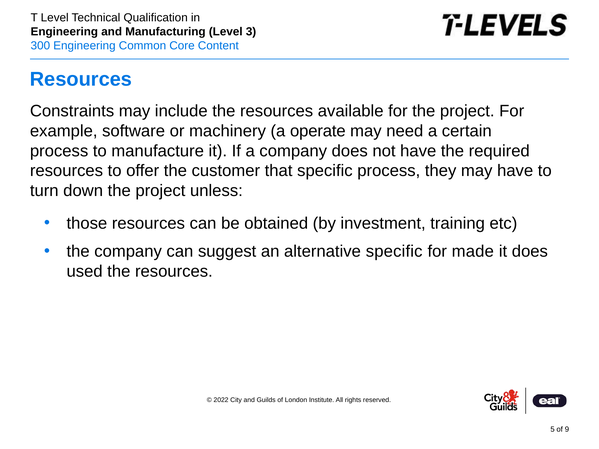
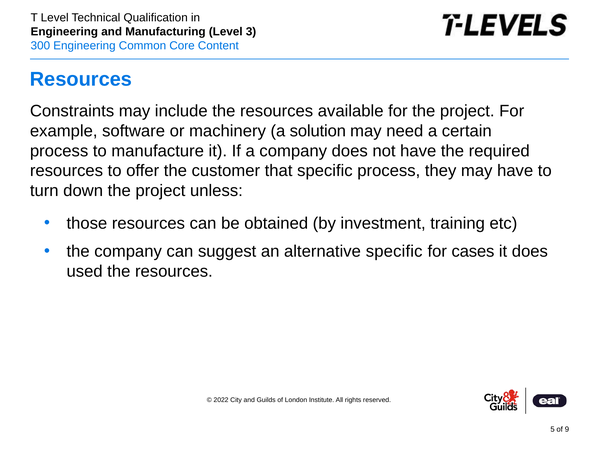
operate: operate -> solution (318, 131)
made: made -> cases (473, 252)
